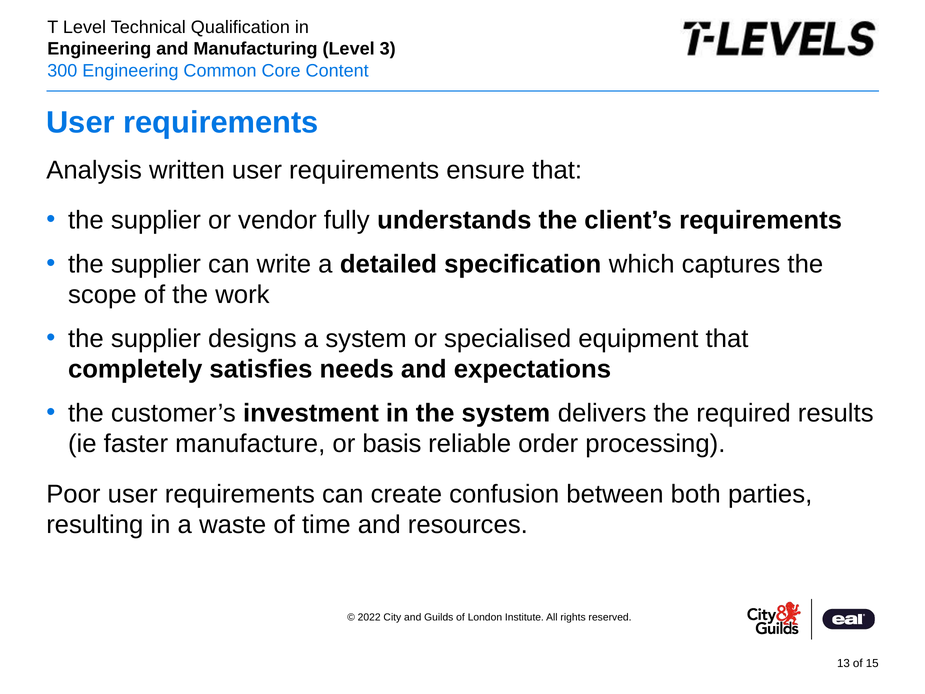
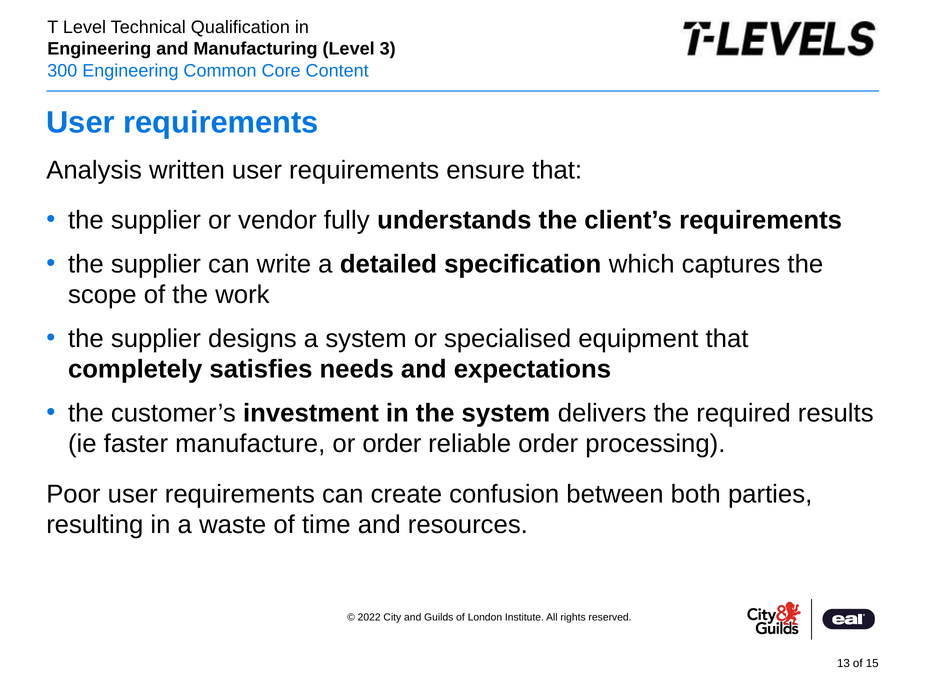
or basis: basis -> order (392, 444)
